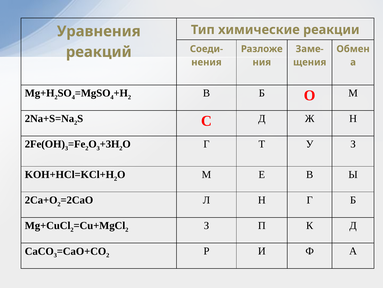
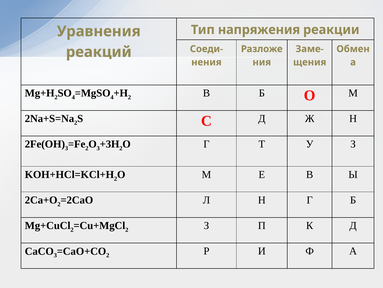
химические: химические -> напряжения (259, 30)
